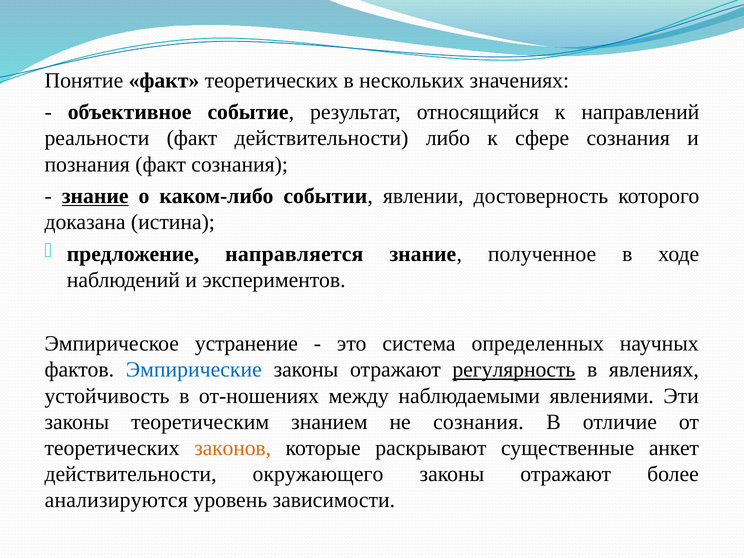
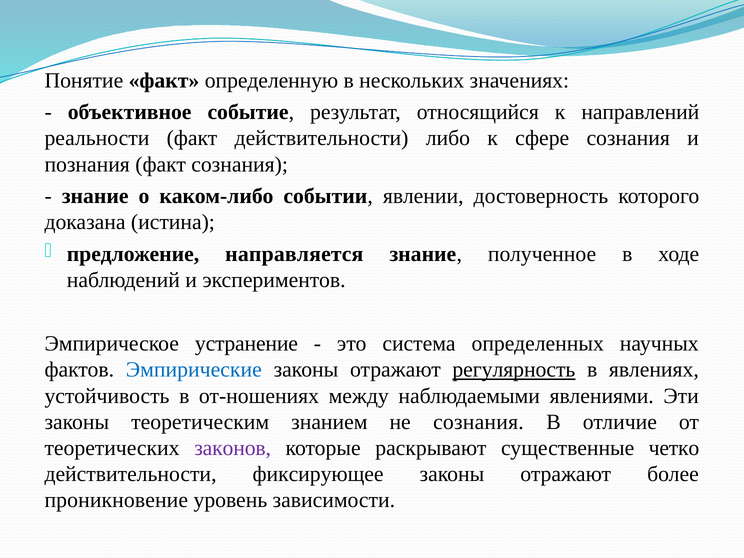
факт теоретических: теоретических -> определенную (272, 80)
знание underline: present -> none (95, 196)
законов colour: orange -> purple (233, 448)
анкет: анкет -> четко (674, 448)
окружающего: окружающего -> фиксирующее (318, 474)
анализируются: анализируются -> проникновение (116, 500)
